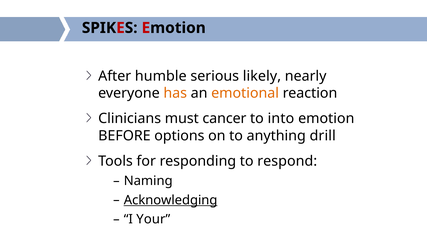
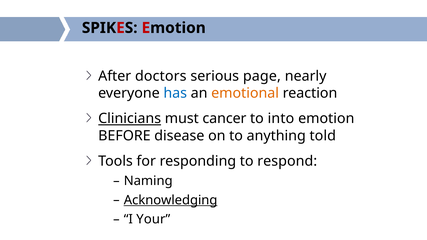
humble: humble -> doctors (161, 76)
likely: likely -> page (262, 76)
has colour: orange -> blue (175, 93)
Clinicians underline: none -> present (130, 119)
options: options -> disease (179, 136)
drill: drill -> told (323, 136)
